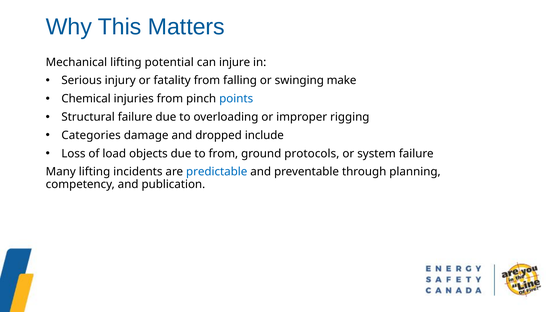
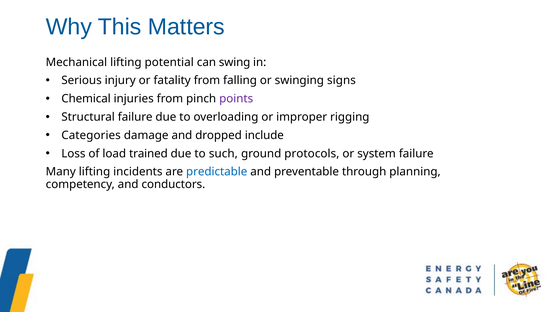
injure: injure -> swing (235, 62)
make: make -> signs (341, 81)
points colour: blue -> purple (236, 99)
objects: objects -> trained (148, 154)
to from: from -> such (223, 154)
publication: publication -> conductors (173, 184)
